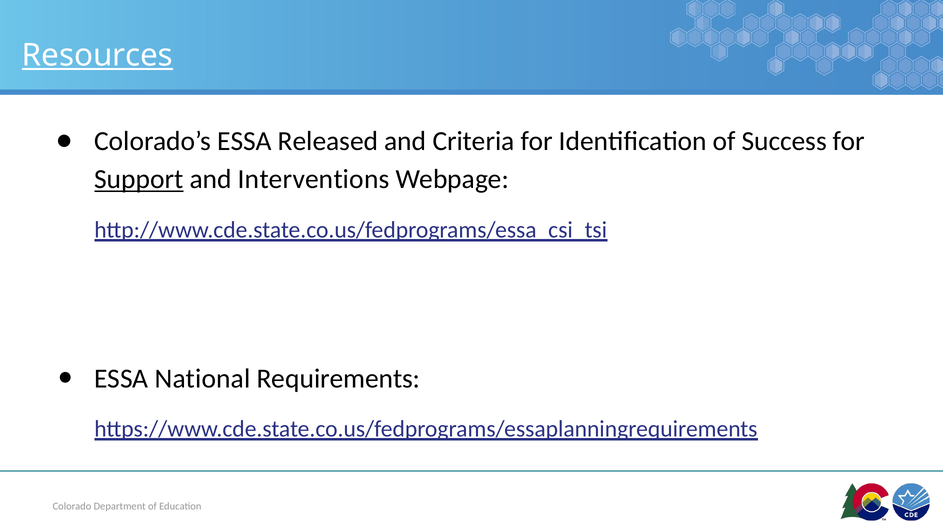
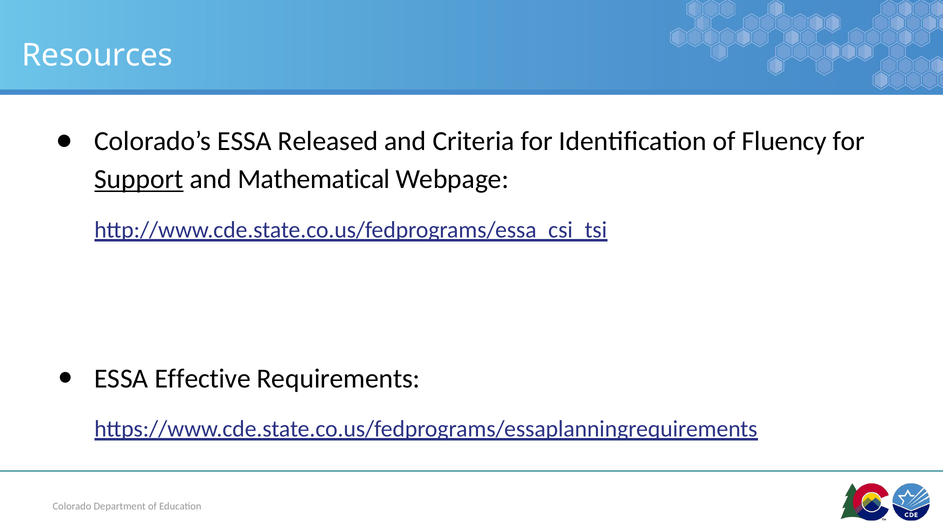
Resources underline: present -> none (98, 55)
Success: Success -> Fluency (784, 141)
Interventions: Interventions -> Mathematical (314, 179)
National: National -> Effective (203, 378)
